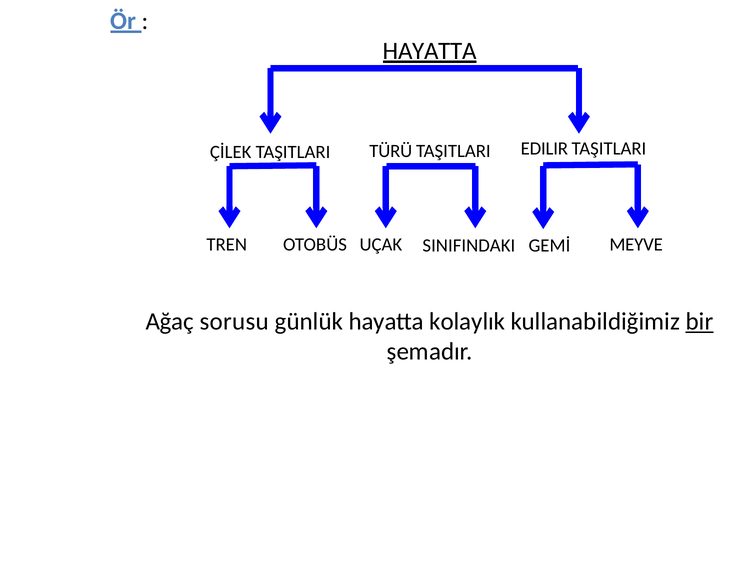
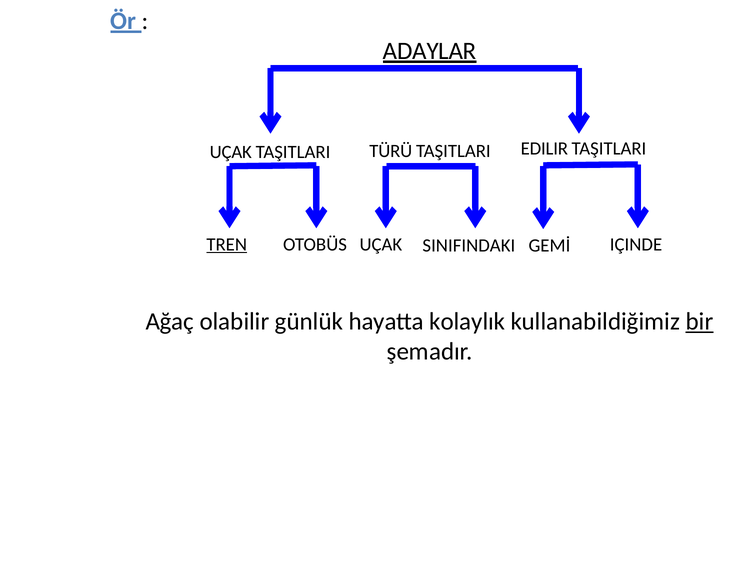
HAYATTA: HAYATTA -> ADAYLAR (430, 51)
ÇİLEK: ÇİLEK -> UÇAK (231, 152)
TREN underline: none -> present (227, 245)
MEYVE: MEYVE -> IÇINDE (636, 245)
sorusu: sorusu -> olabilir (234, 321)
